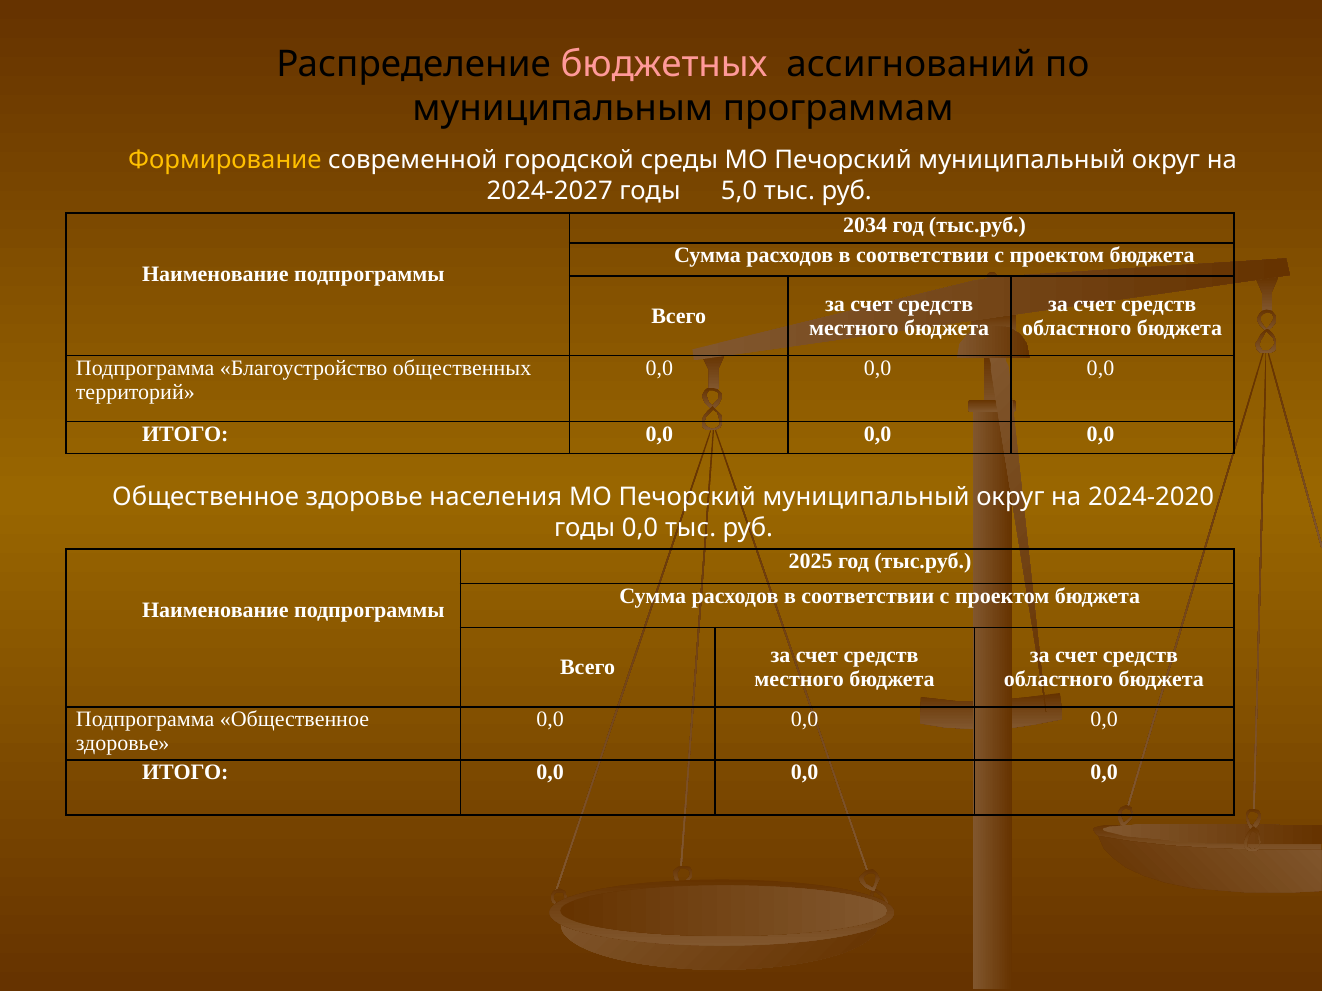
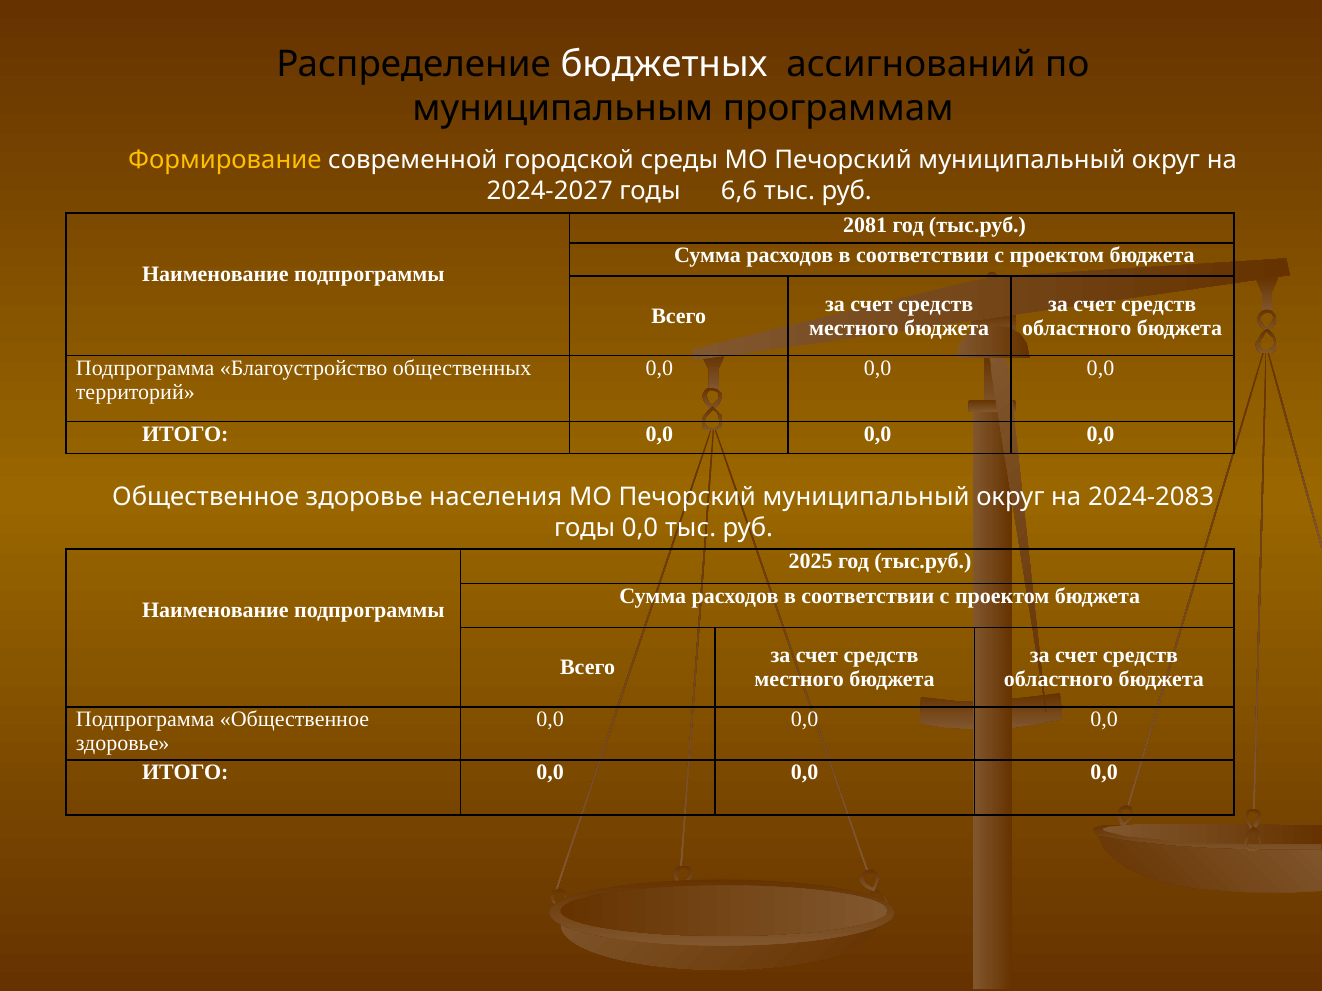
бюджетных colour: pink -> white (664, 64)
5,0: 5,0 -> 6,6 (739, 191)
2034: 2034 -> 2081 (865, 225)
2024-2020: 2024-2020 -> 2024-2083 (1151, 497)
